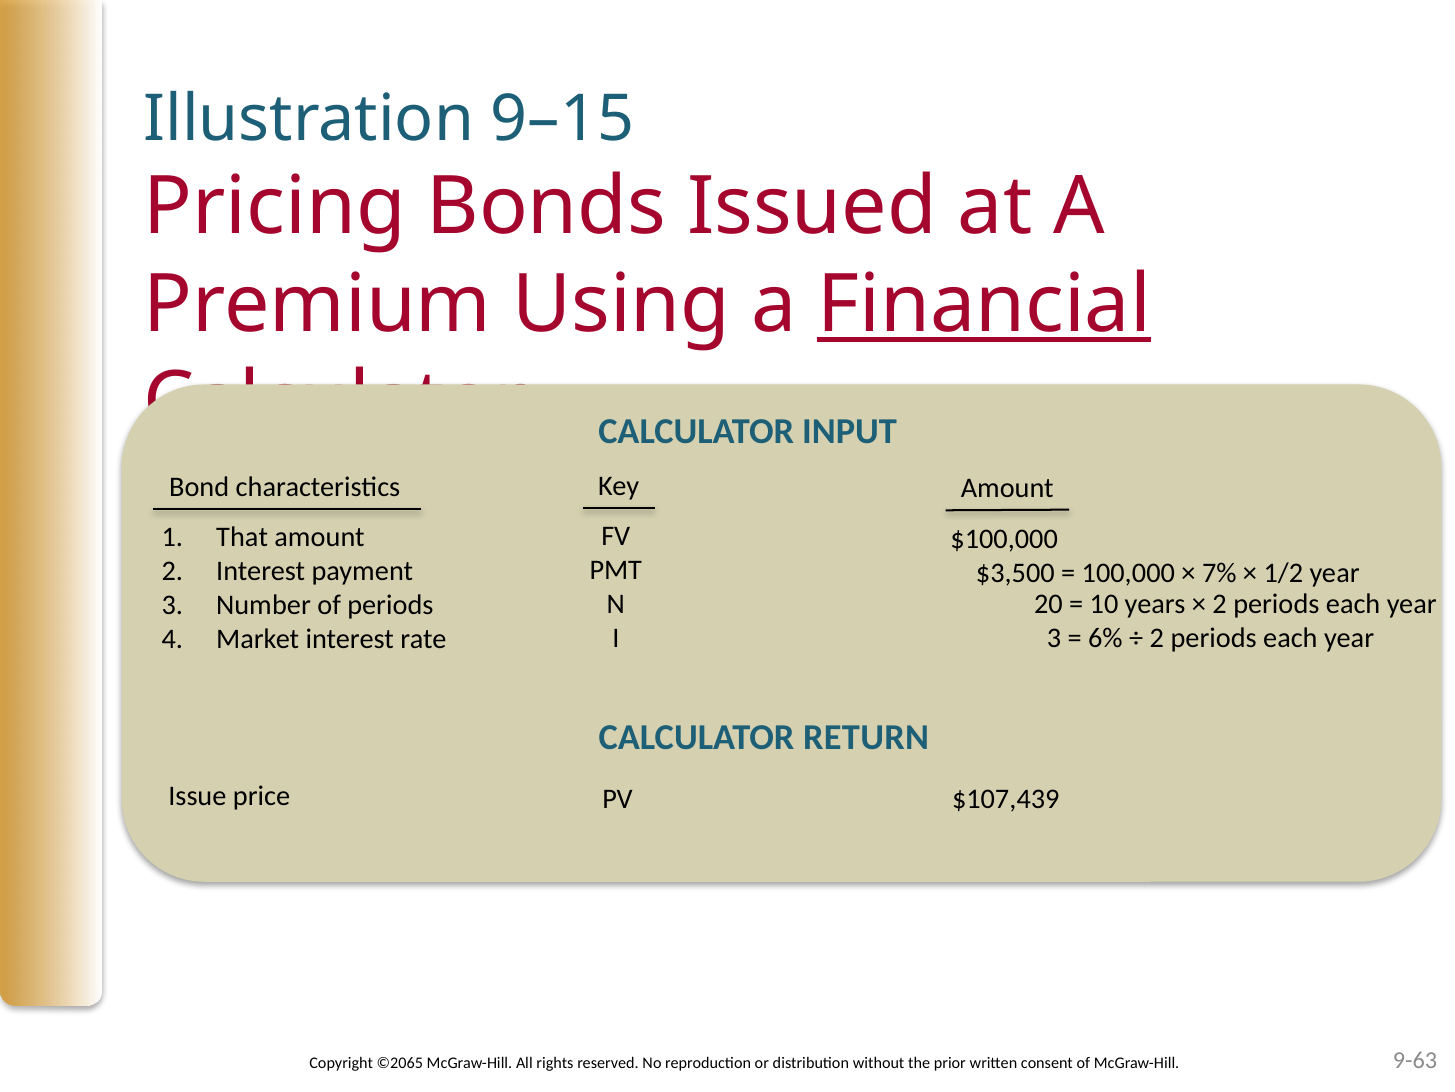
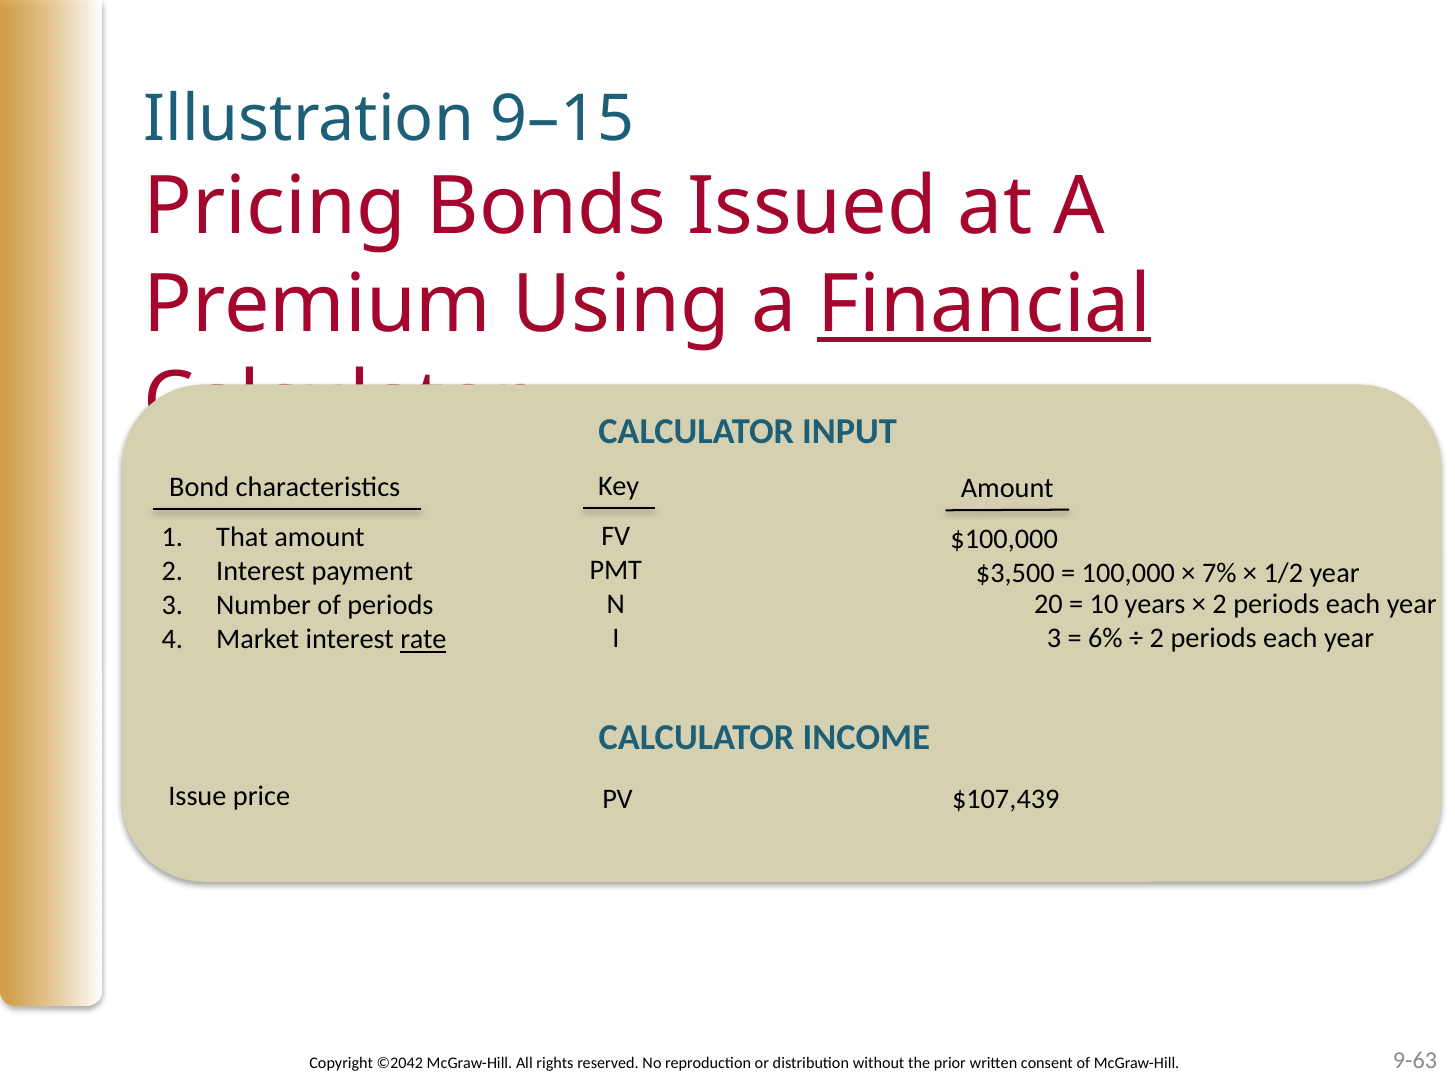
rate underline: none -> present (423, 639)
RETURN: RETURN -> INCOME (866, 737)
©2065: ©2065 -> ©2042 (400, 1063)
